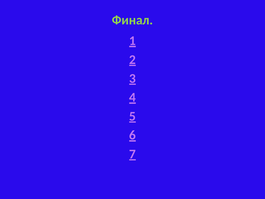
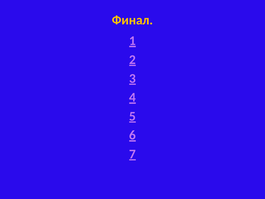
Финал colour: light green -> yellow (132, 20)
